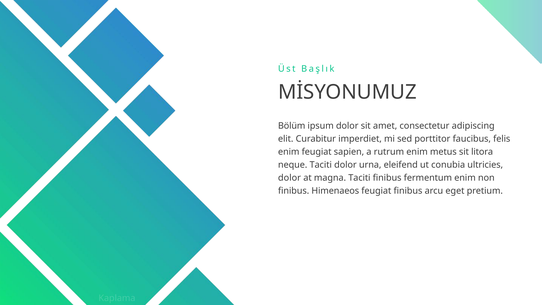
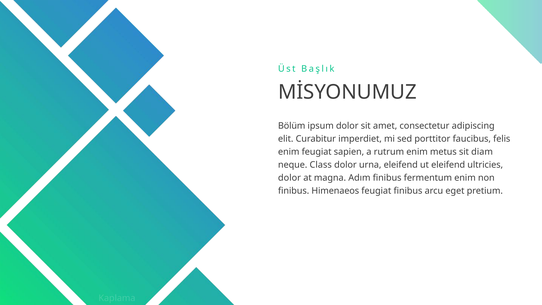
litora: litora -> diam (482, 152)
neque Taciti: Taciti -> Class (321, 165)
ut conubia: conubia -> eleifend (448, 165)
magna Taciti: Taciti -> Adım (359, 178)
